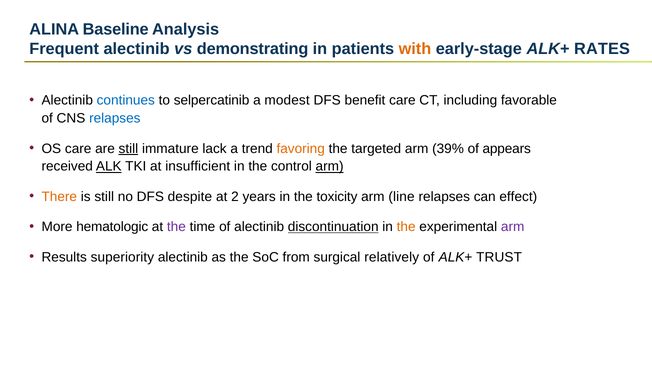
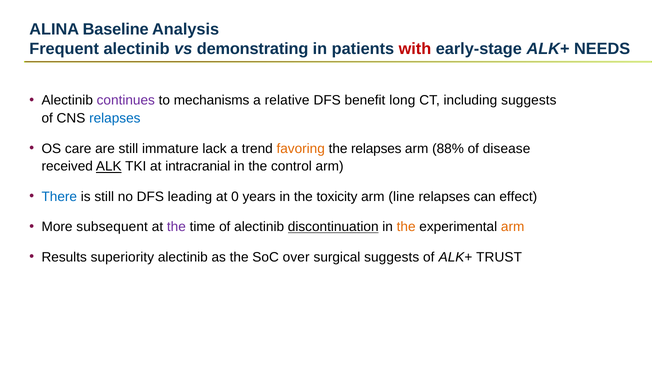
with colour: orange -> red (415, 49)
RATES: RATES -> NEEDS (602, 49)
continues colour: blue -> purple (126, 100)
selpercatinib: selpercatinib -> mechanisms (212, 100)
modest: modest -> relative (287, 100)
benefit care: care -> long (402, 100)
including favorable: favorable -> suggests (529, 100)
still underline: present -> none (128, 148)
the targeted: targeted -> relapses (376, 148)
39%: 39% -> 88% (448, 148)
appears: appears -> disease (507, 148)
insufficient: insufficient -> intracranial (198, 166)
arm underline: present -> none (330, 166)
There colour: orange -> blue (59, 197)
despite: despite -> leading (190, 197)
2: 2 -> 0 (235, 197)
hematologic: hematologic -> subsequent (112, 227)
arm colour: purple -> orange (513, 227)
from: from -> over (296, 257)
surgical relatively: relatively -> suggests (392, 257)
